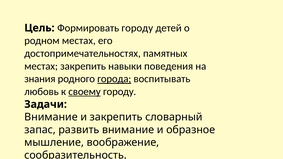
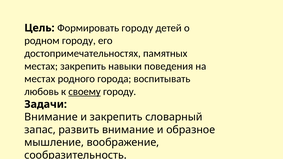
родном местах: местах -> городу (79, 41)
знания: знания -> местах (40, 79)
города underline: present -> none (114, 79)
